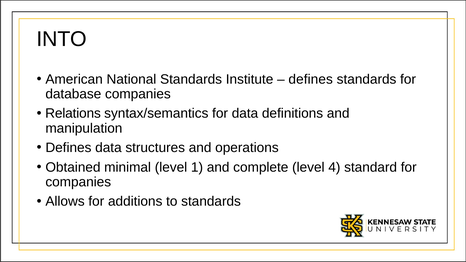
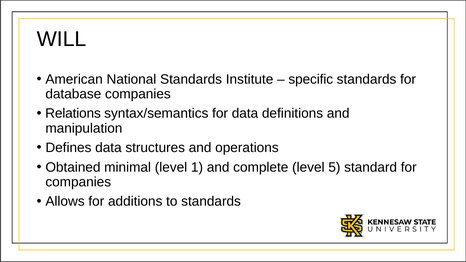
INTO: INTO -> WILL (62, 39)
defines: defines -> specific (311, 79)
4: 4 -> 5 (334, 167)
